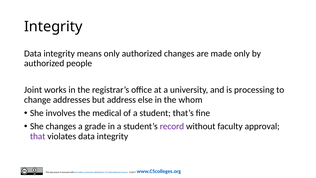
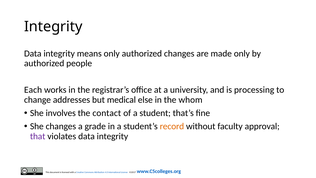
Joint: Joint -> Each (33, 90)
address: address -> medical (121, 100)
medical: medical -> contact (107, 113)
record colour: purple -> orange (172, 126)
